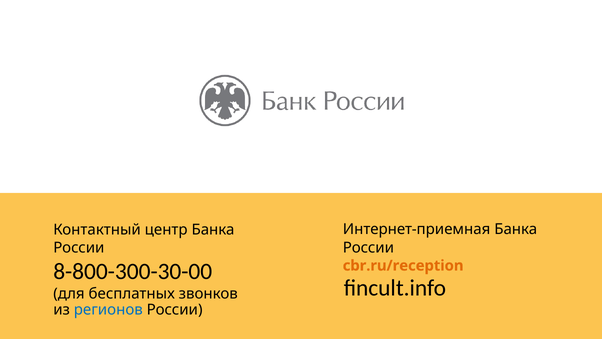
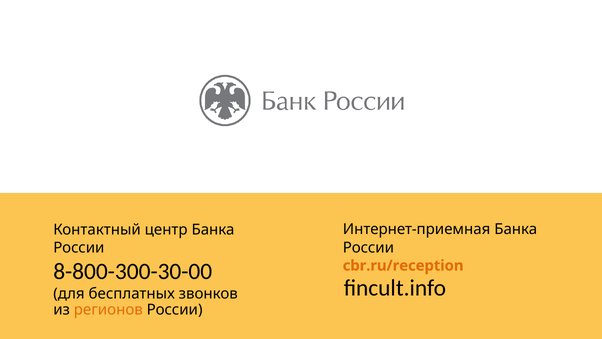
регионов colour: blue -> orange (108, 310)
